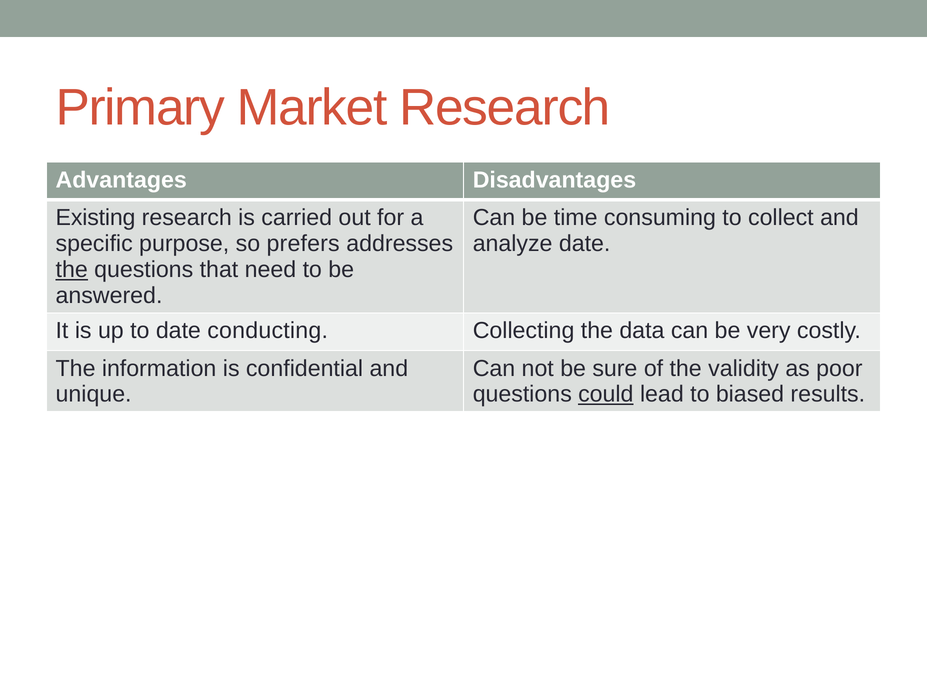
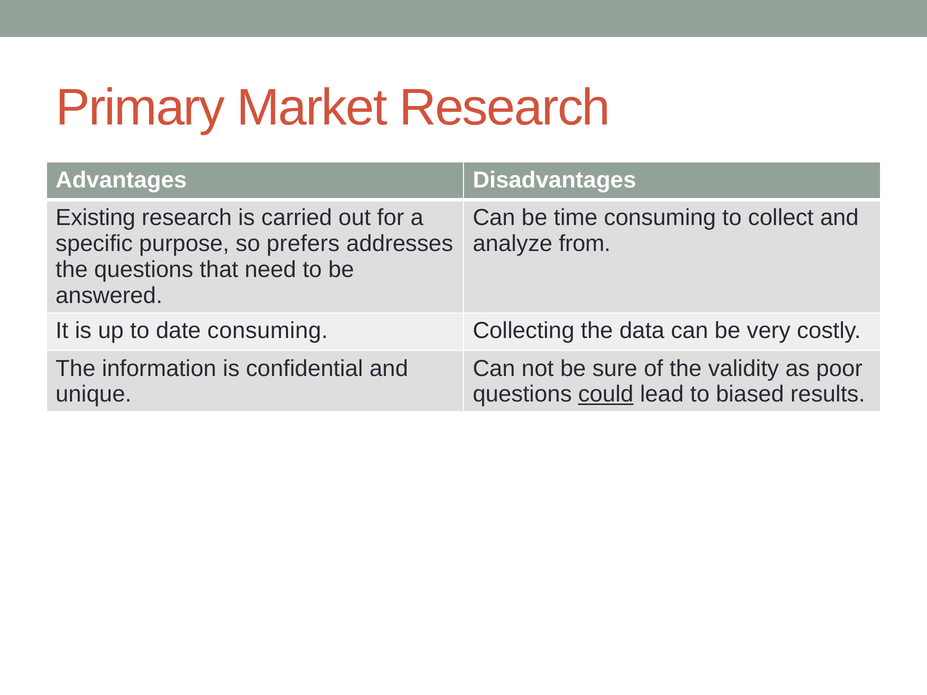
analyze date: date -> from (585, 244)
the underline: present -> none (72, 270)
date conducting: conducting -> consuming (268, 331)
